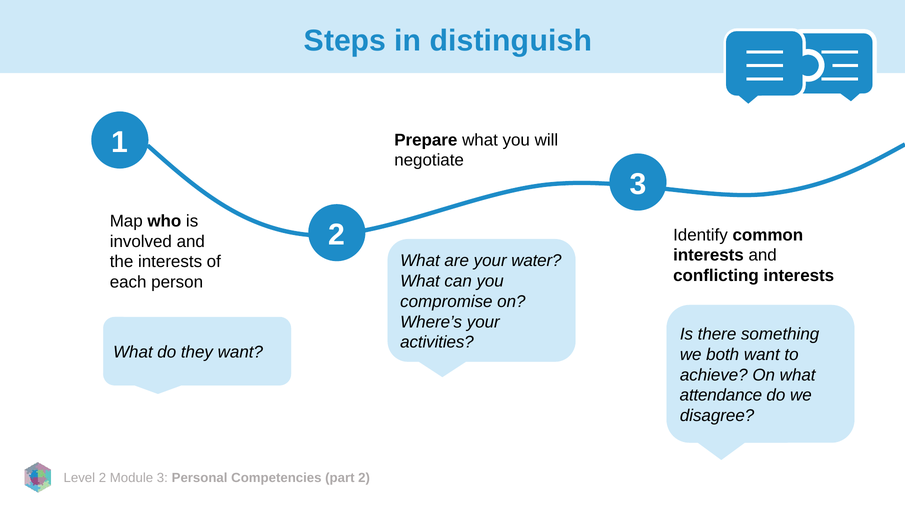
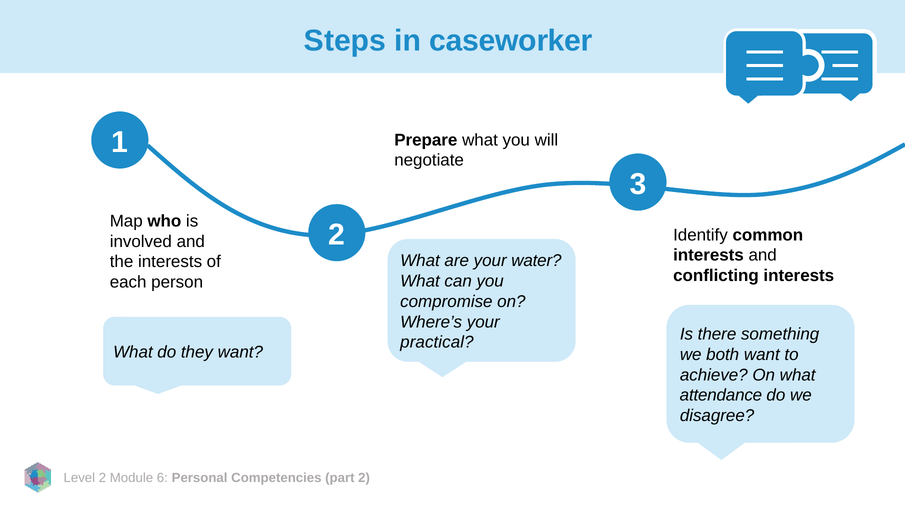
distinguish: distinguish -> caseworker (511, 41)
activities: activities -> practical (437, 342)
3: 3 -> 6 (162, 478)
